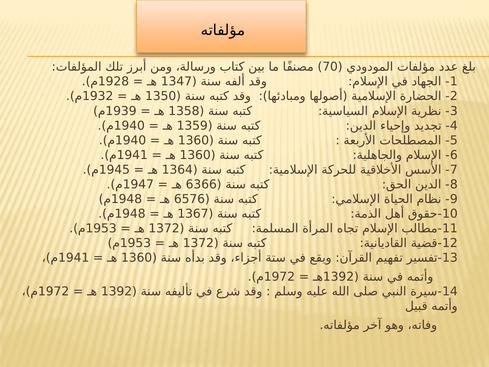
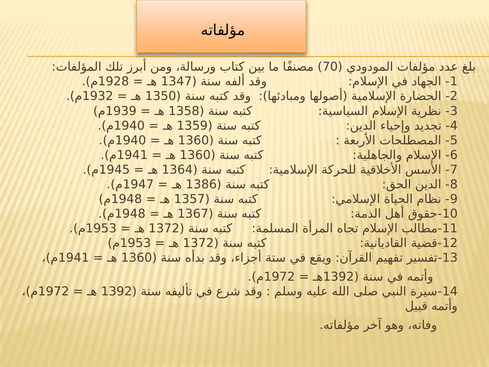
6366: 6366 -> 1386 (201, 184)
6576: 6576 -> 1357 (189, 199)
